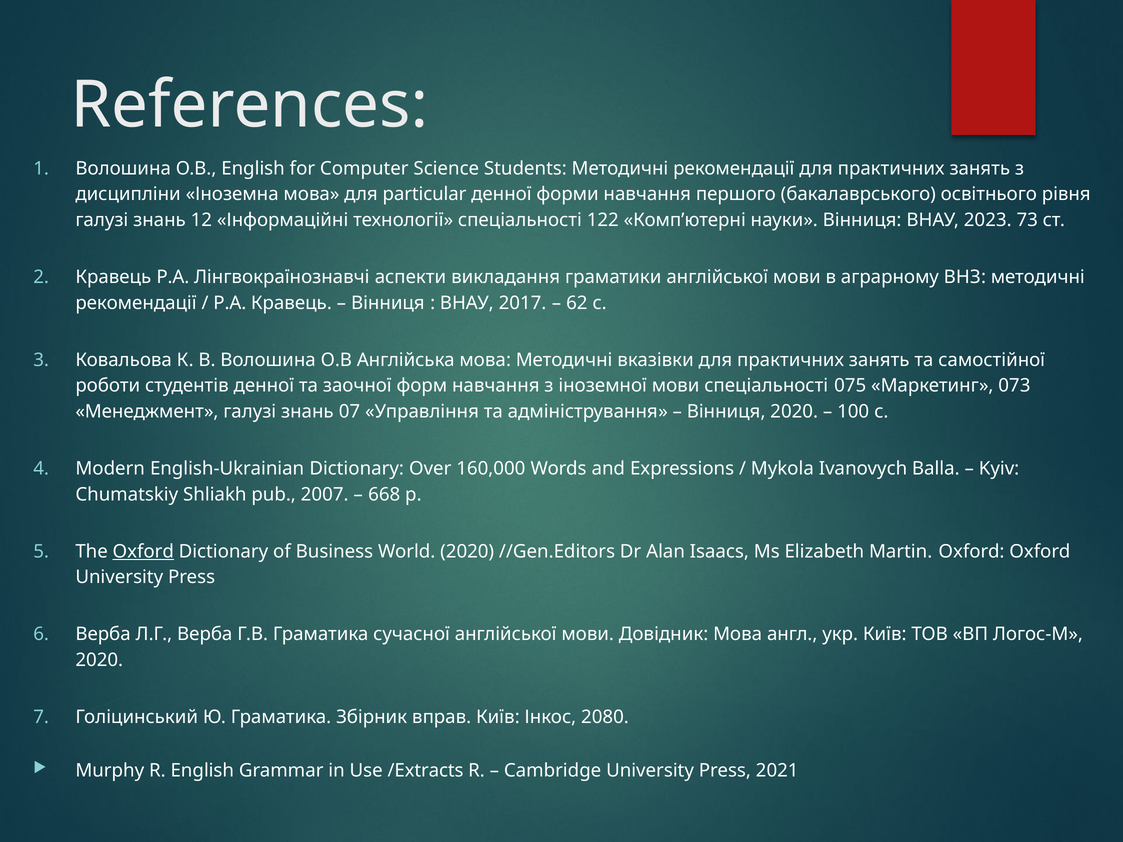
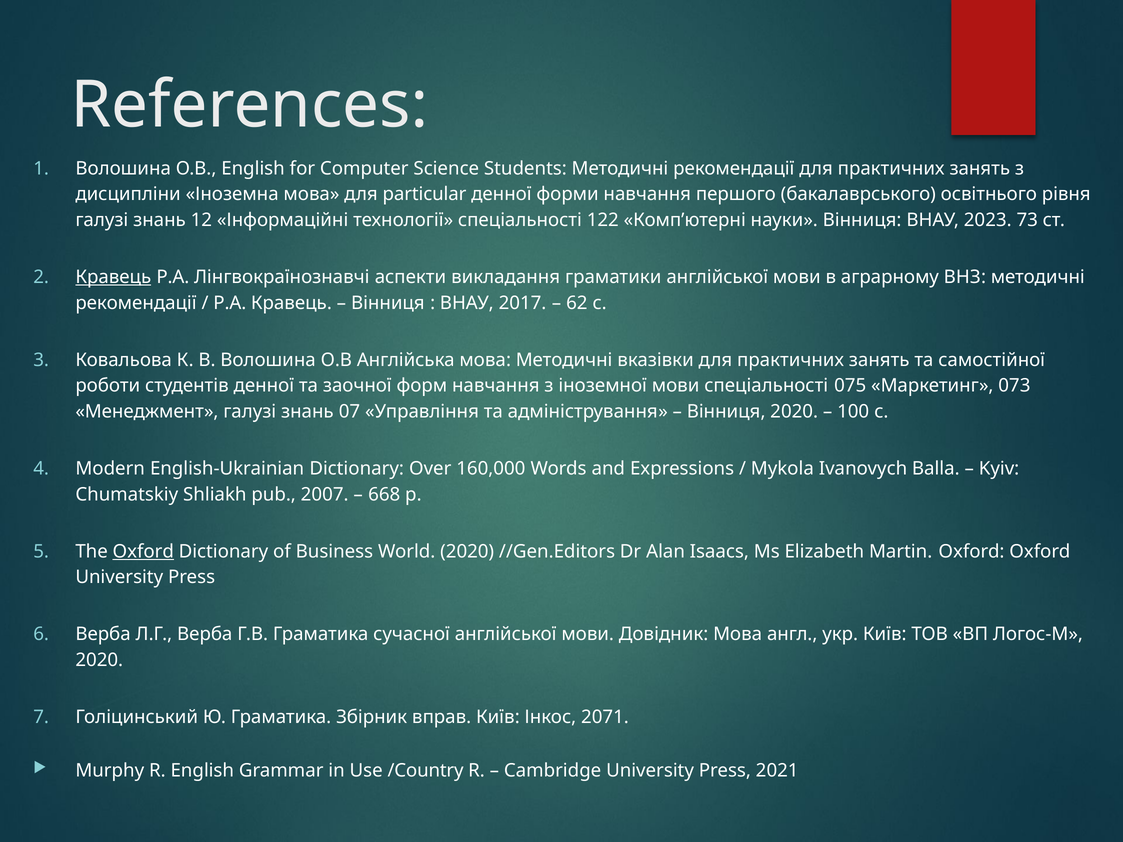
Кравець underline: none -> present (113, 277)
2080: 2080 -> 2071 (605, 717)
/Extracts: /Extracts -> /Country (426, 771)
